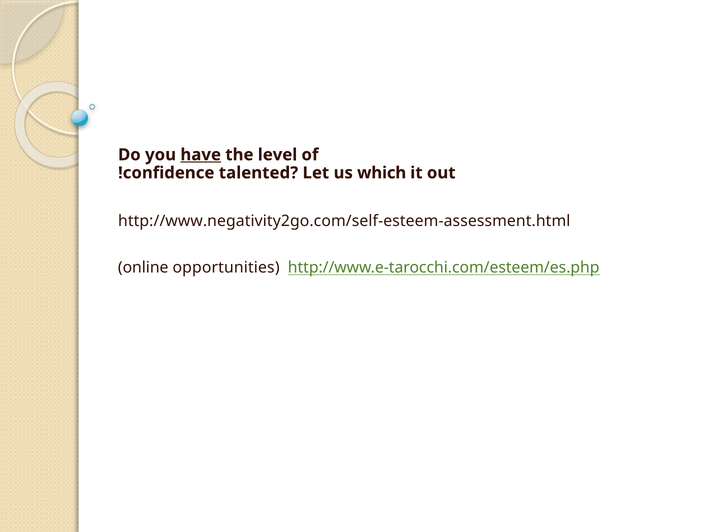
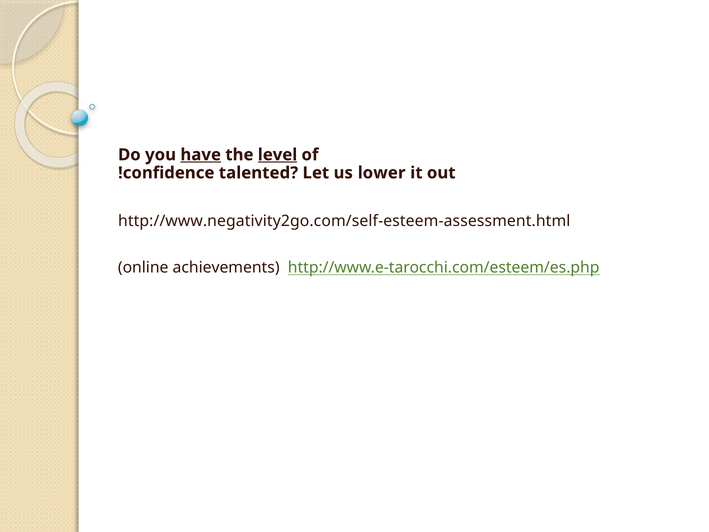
level underline: none -> present (278, 155)
which: which -> lower (382, 173)
opportunities: opportunities -> achievements (224, 267)
